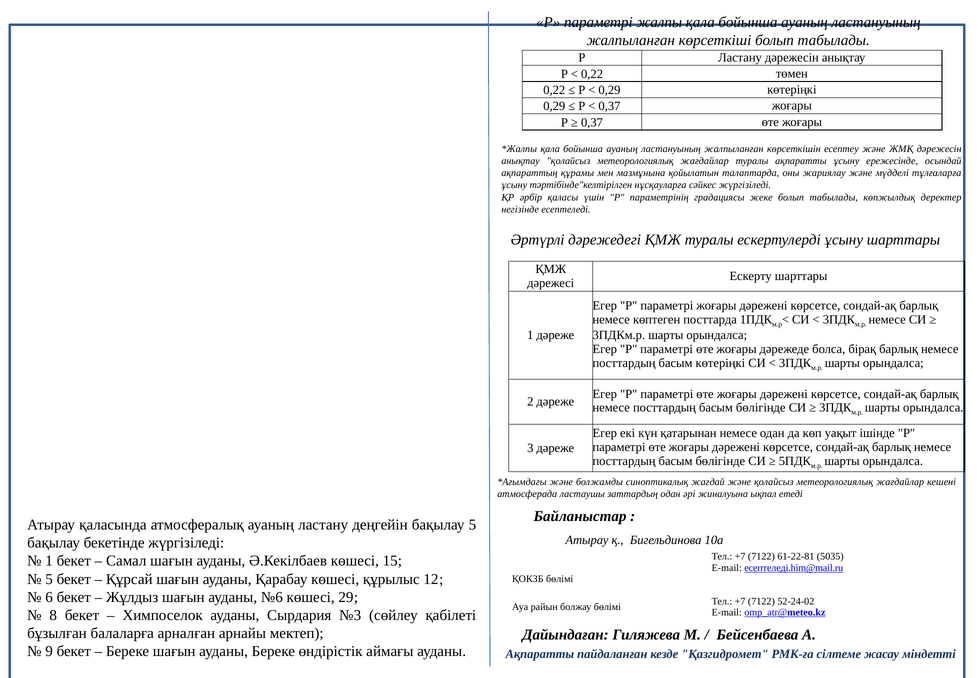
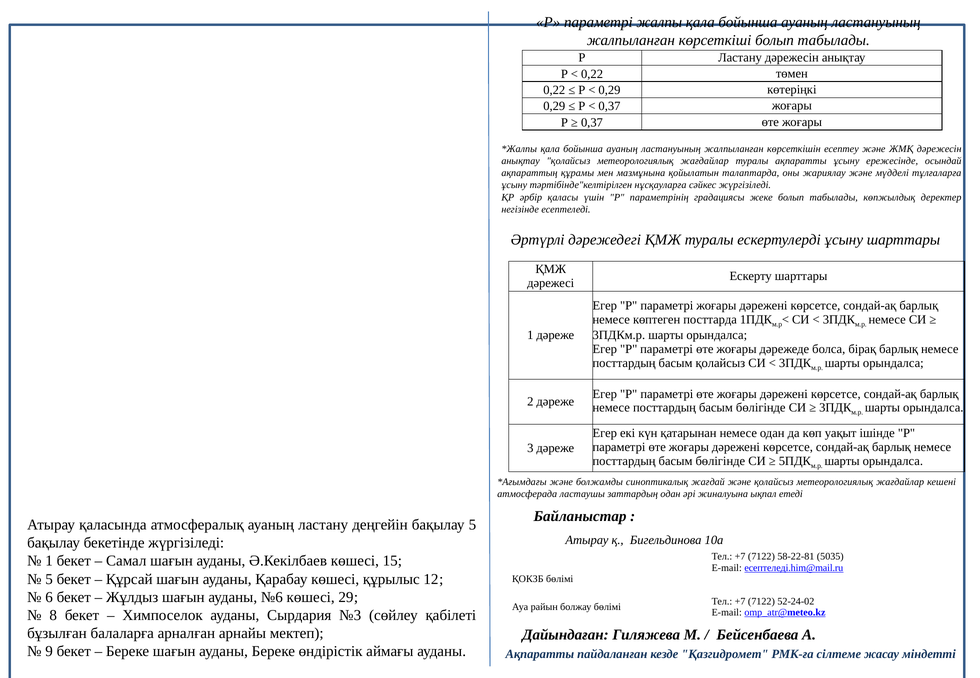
басым көтеріңкі: көтеріңкі -> қолайсыз (720, 363)
61-22-81: 61-22-81 -> 58-22-81 (796, 557)
